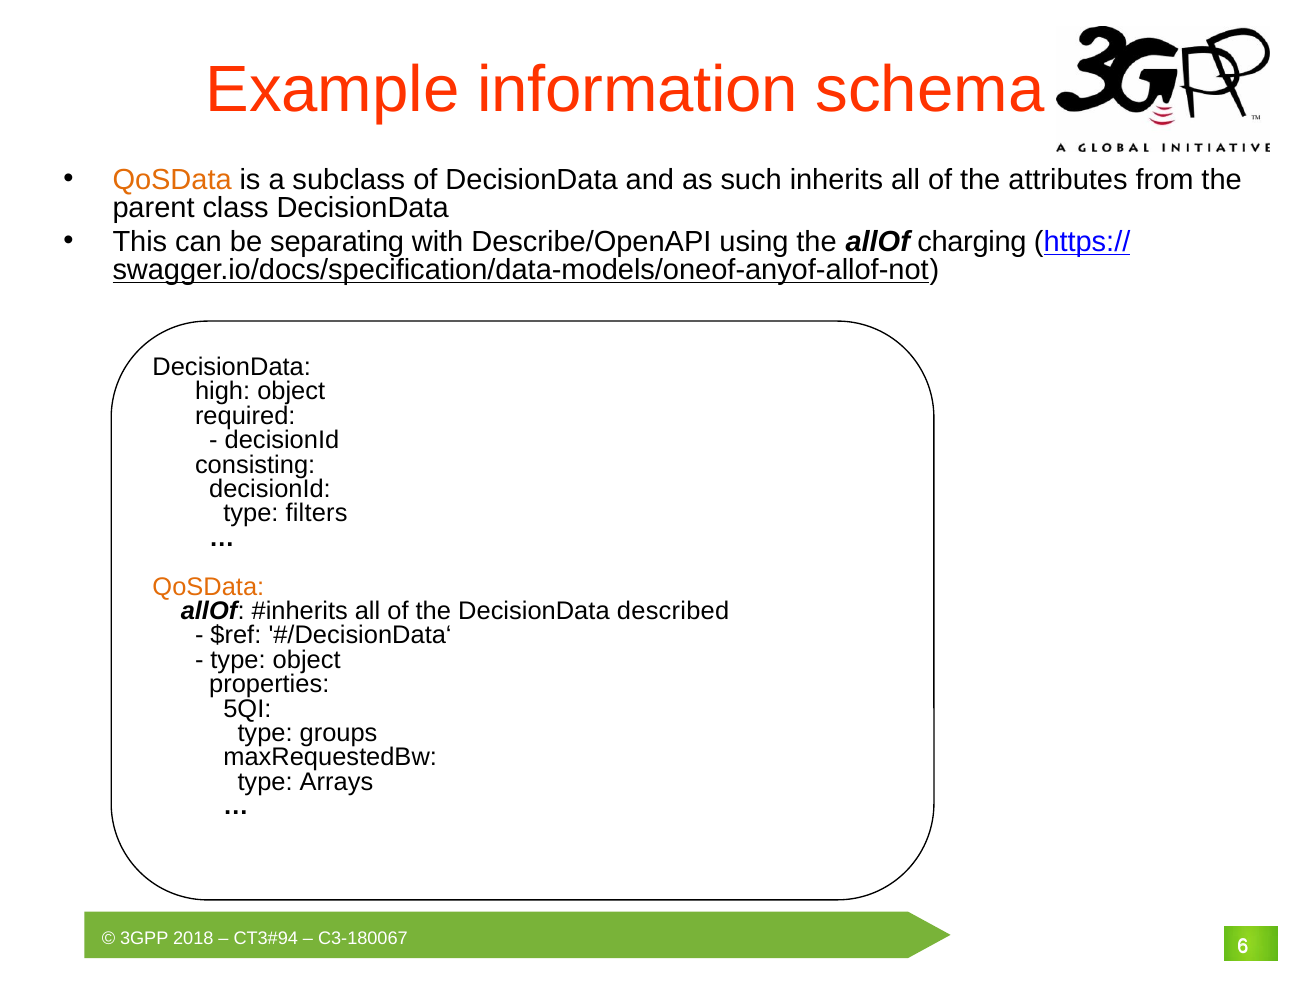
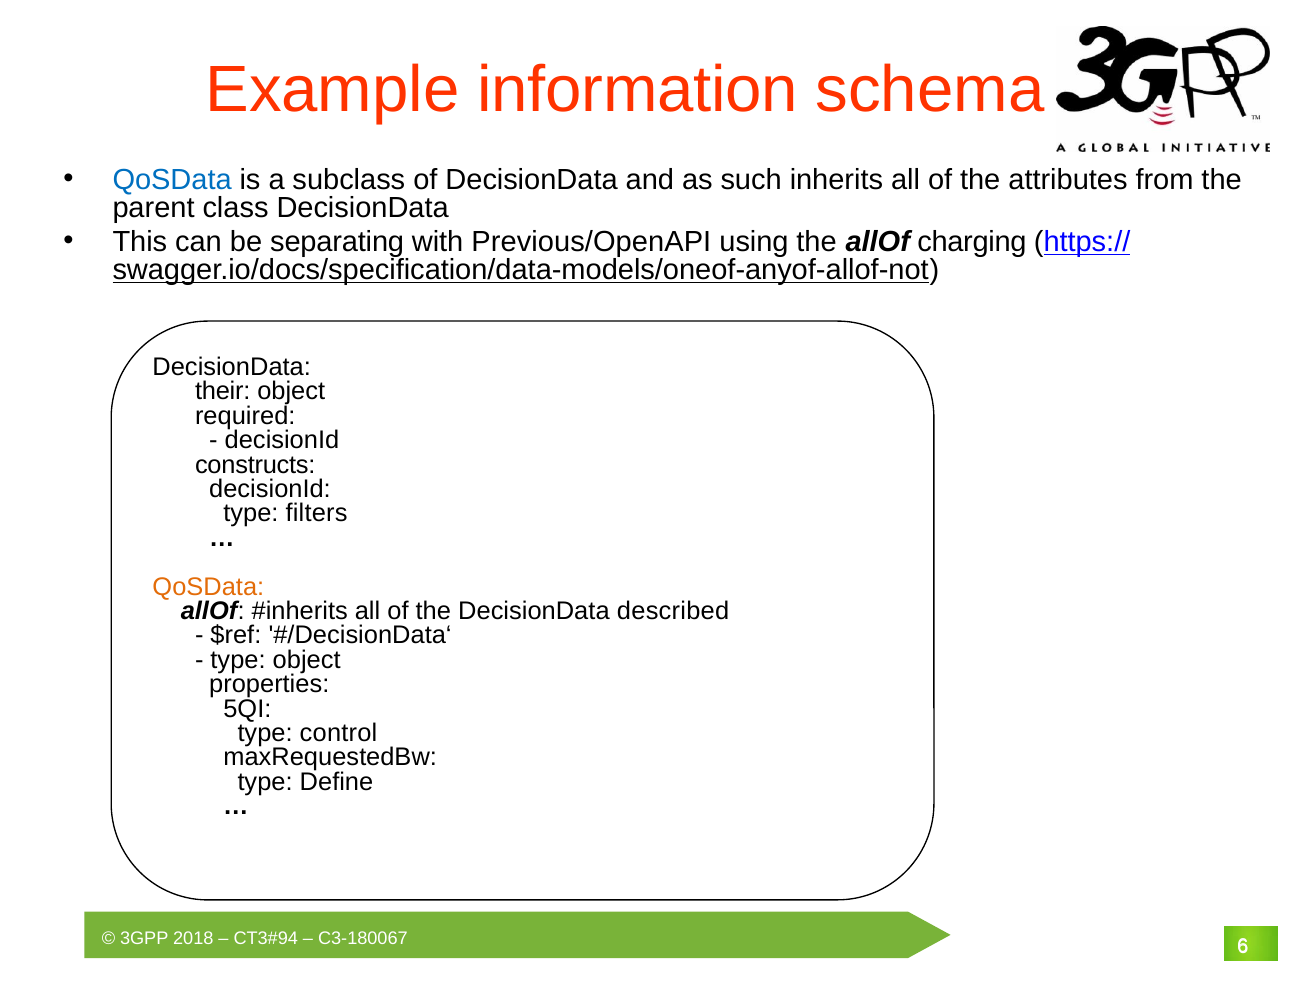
QoSData colour: orange -> blue (172, 180)
Describe/OpenAPI: Describe/OpenAPI -> Previous/OpenAPI (591, 242)
high: high -> their (223, 391)
consisting: consisting -> constructs (255, 465)
groups: groups -> control (338, 733)
Arrays: Arrays -> Define (336, 782)
